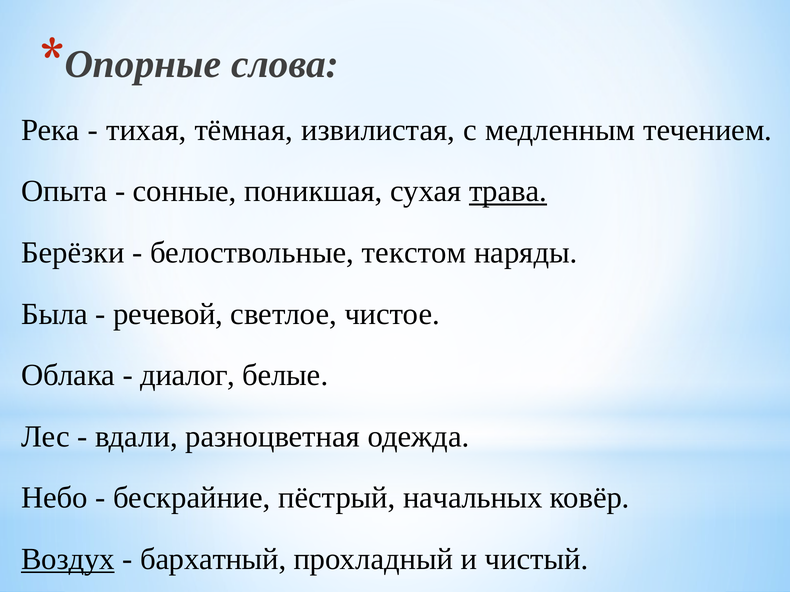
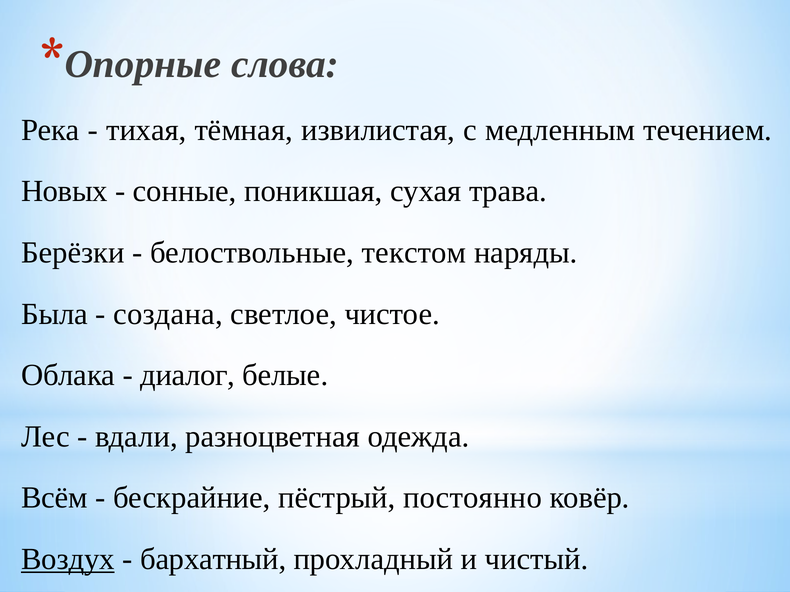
Опыта: Опыта -> Новых (64, 192)
трава underline: present -> none (508, 192)
речевой: речевой -> создана (168, 314)
Небо: Небо -> Всём (54, 498)
начальных: начальных -> постоянно (473, 498)
